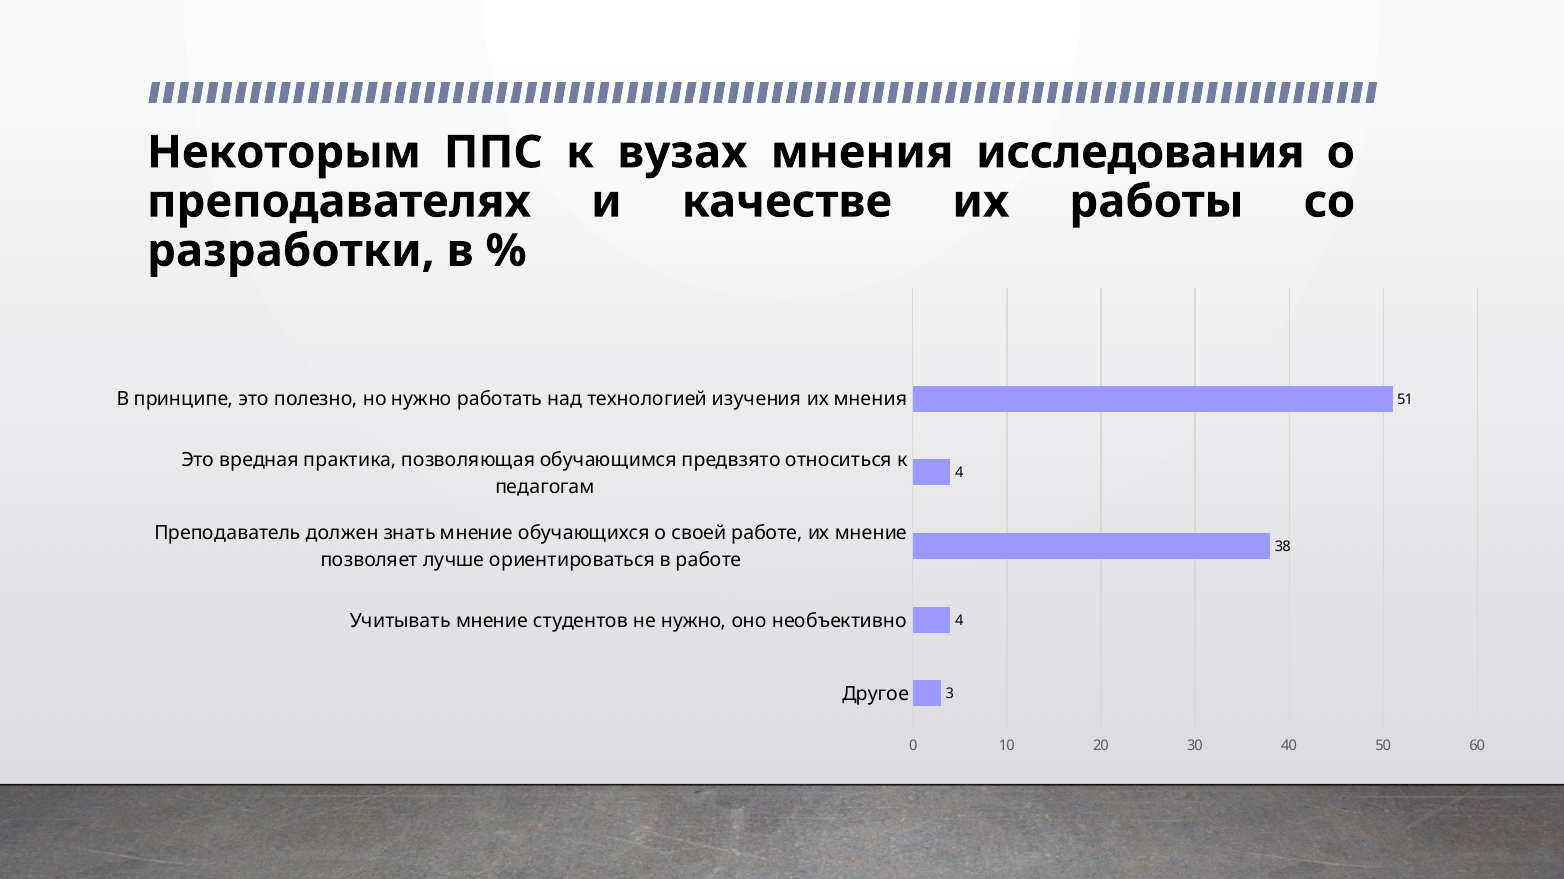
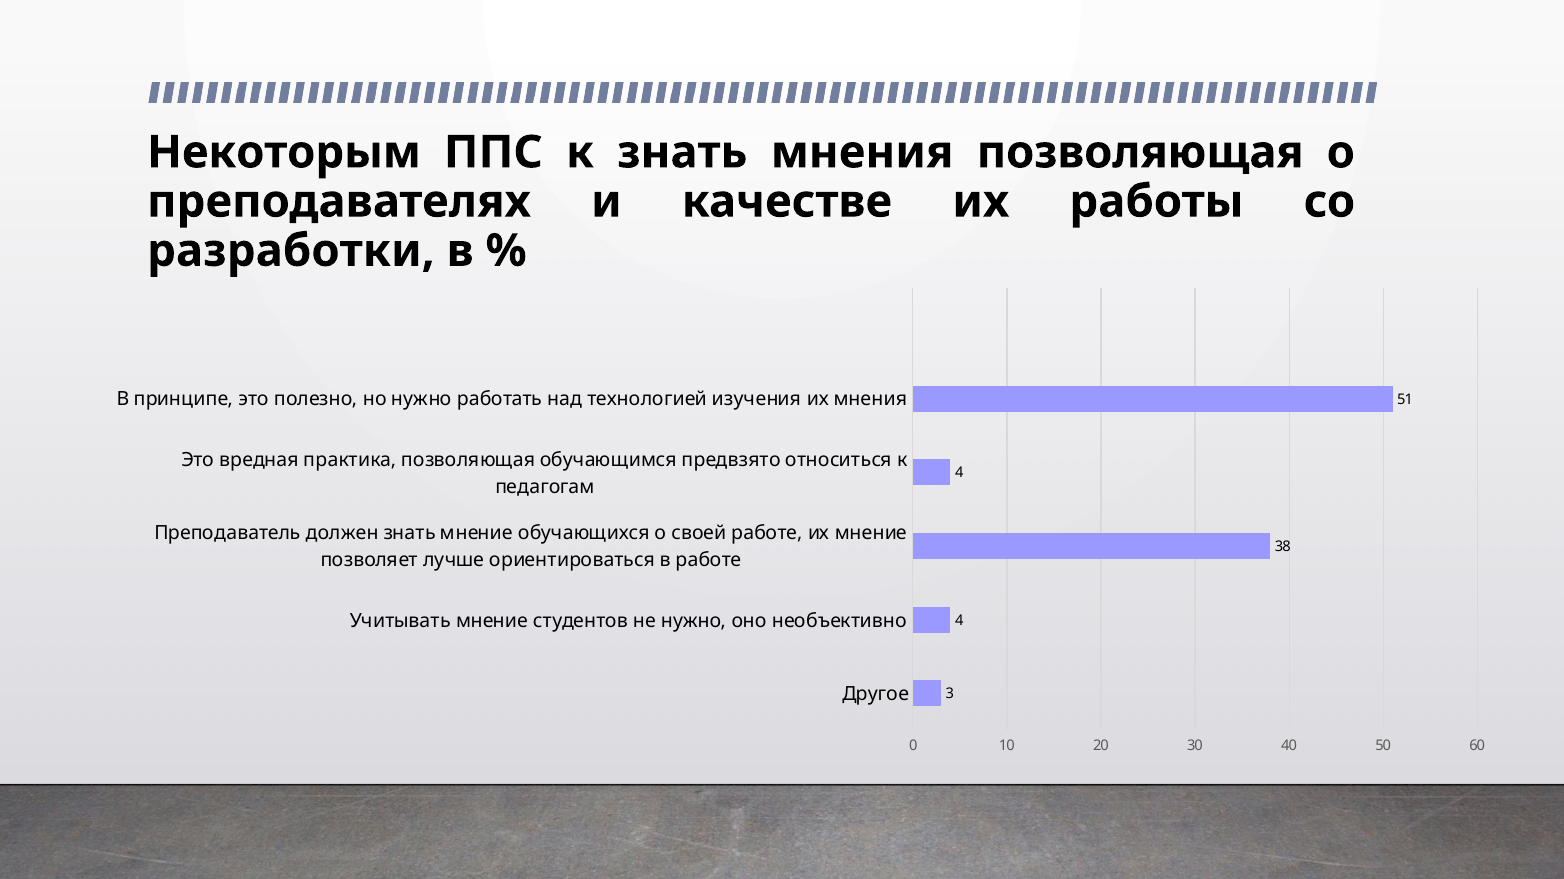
к вузах: вузах -> знать (682, 153)
мнения исследования: исследования -> позволяющая (1140, 153)
